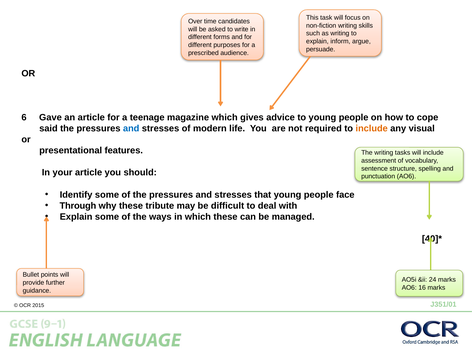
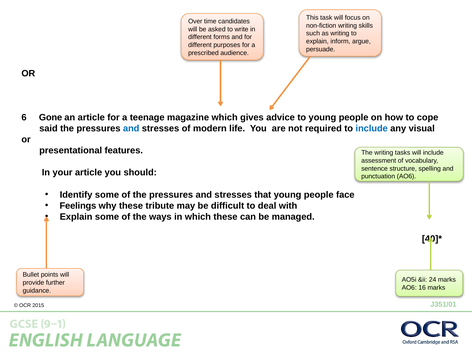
Gave: Gave -> Gone (51, 118)
include colour: orange -> blue (372, 129)
Through: Through -> Feelings (78, 206)
